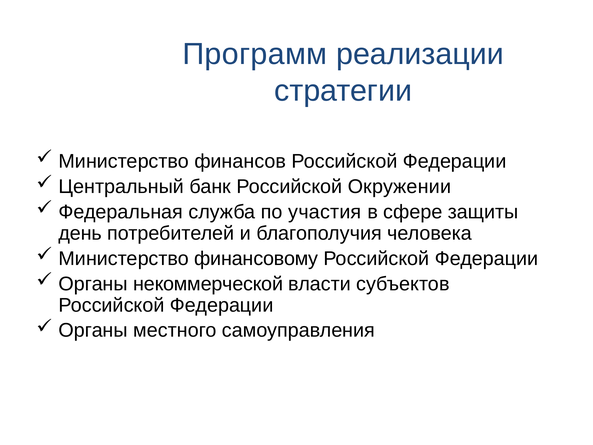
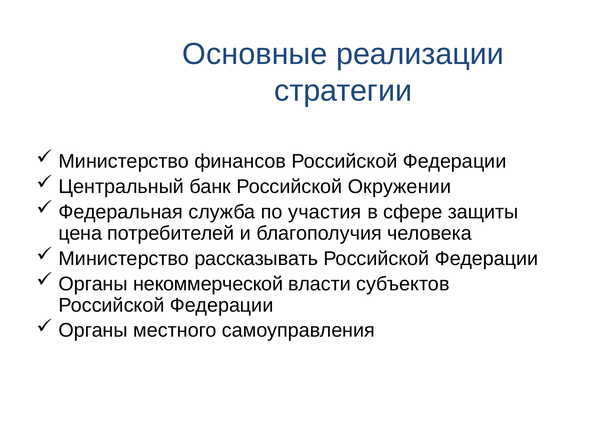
Программ: Программ -> Основные (255, 54)
день: день -> цена (80, 233)
финансовому: финансовому -> рассказывать (256, 258)
